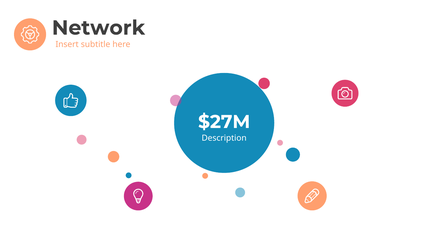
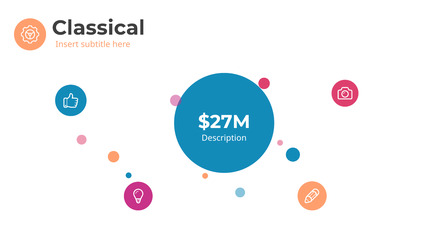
Network: Network -> Classical (98, 28)
